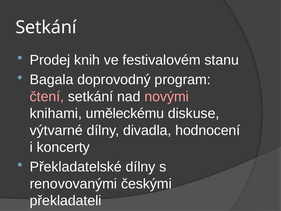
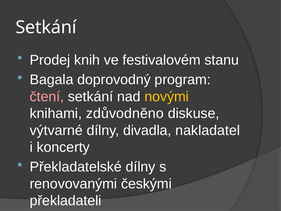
novými colour: pink -> yellow (167, 97)
uměleckému: uměleckému -> zdůvodněno (125, 113)
hodnocení: hodnocení -> nakladatel (208, 130)
